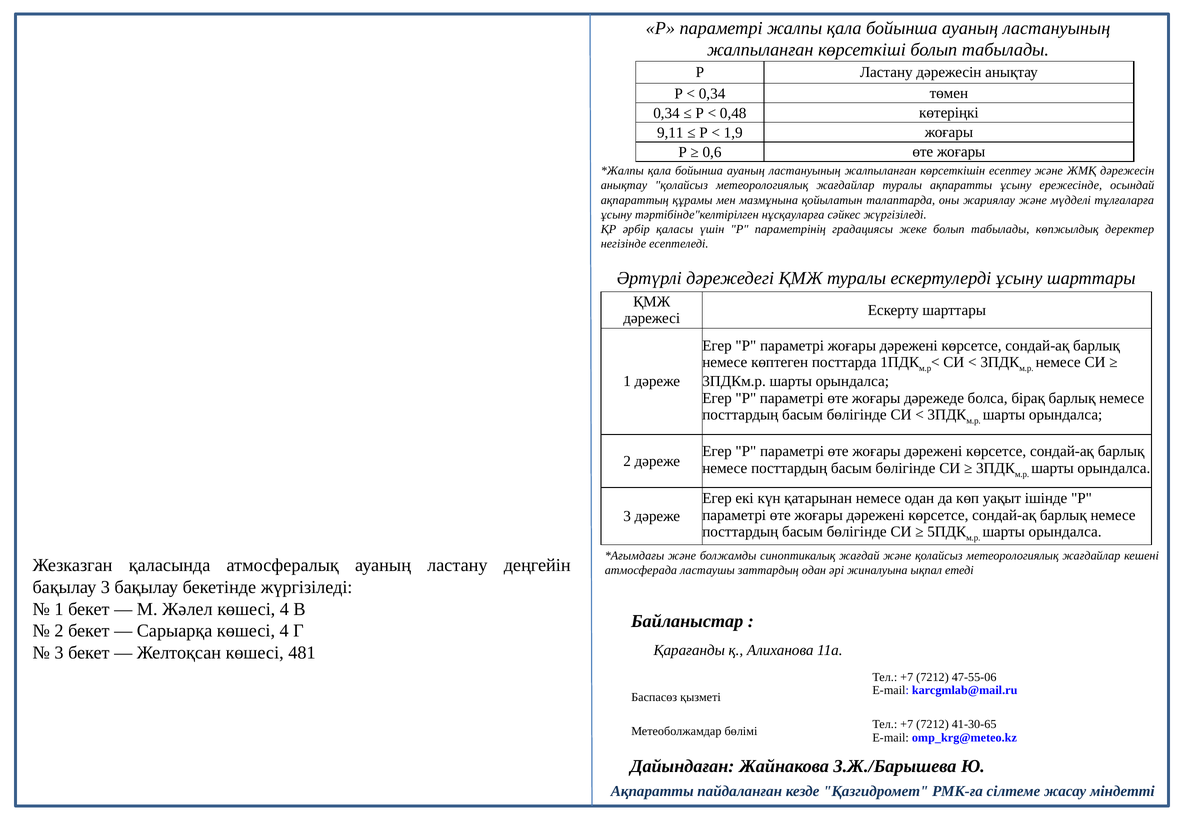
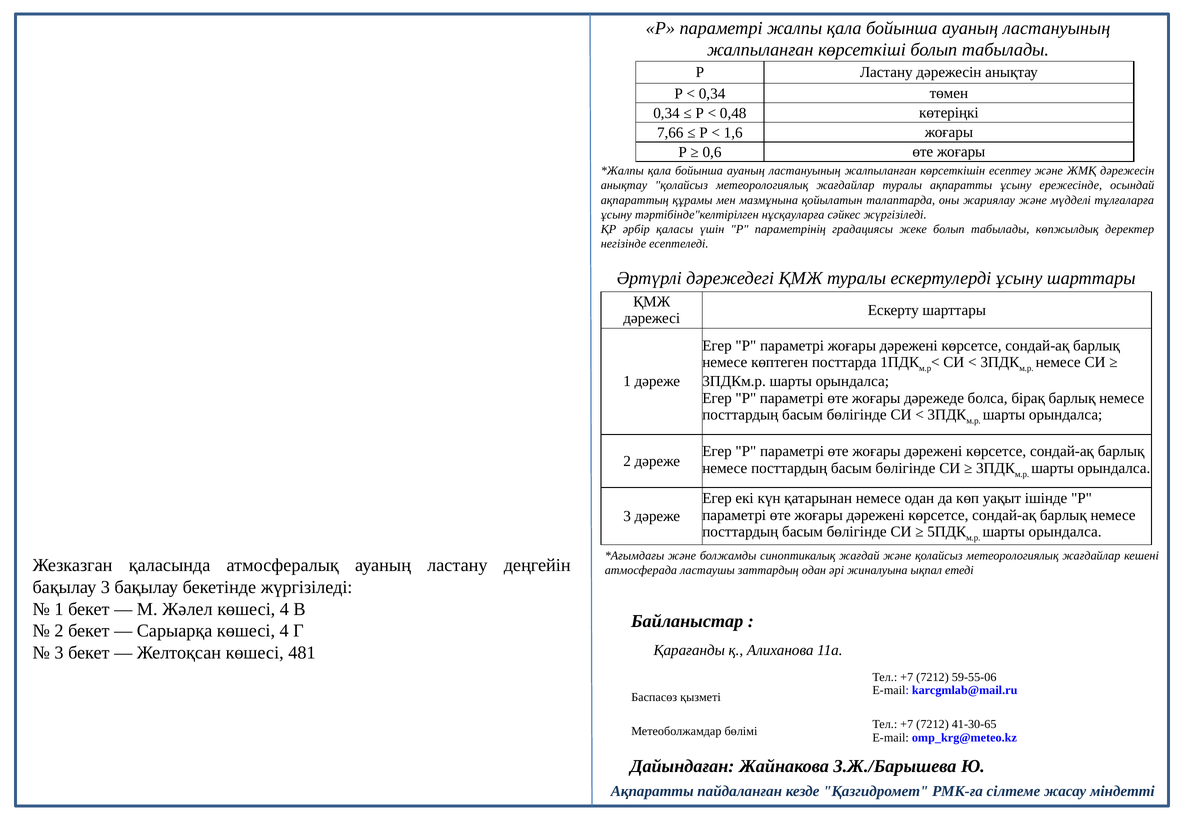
9,11: 9,11 -> 7,66 (670, 133)
1,9: 1,9 -> 1,6 (733, 133)
47-55-06: 47-55-06 -> 59-55-06 (974, 677)
